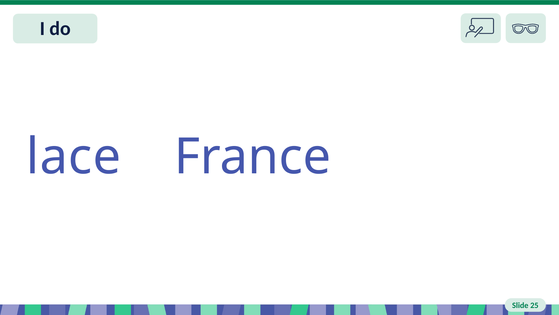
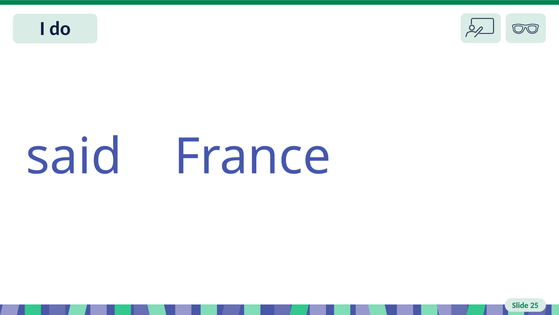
lace: lace -> said (74, 157)
